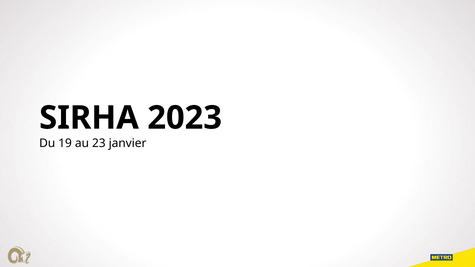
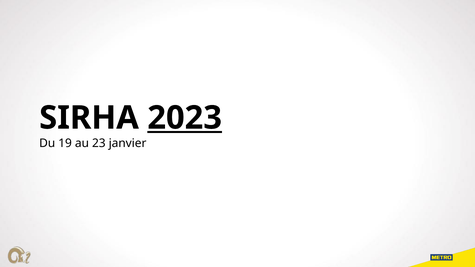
2023 underline: none -> present (185, 118)
